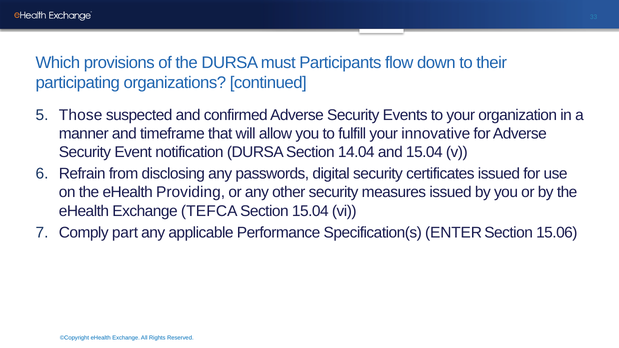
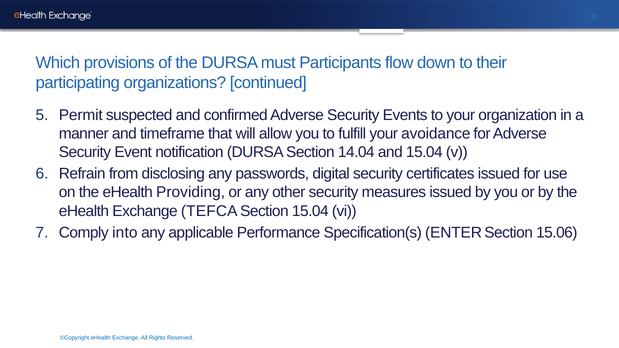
Those: Those -> Permit (81, 115)
innovative: innovative -> avoidance (436, 134)
part: part -> into (125, 233)
